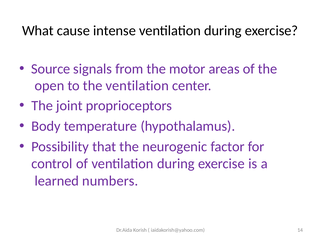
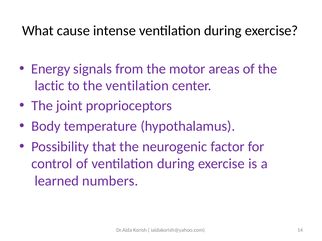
Source: Source -> Energy (51, 69)
open: open -> lactic (50, 86)
